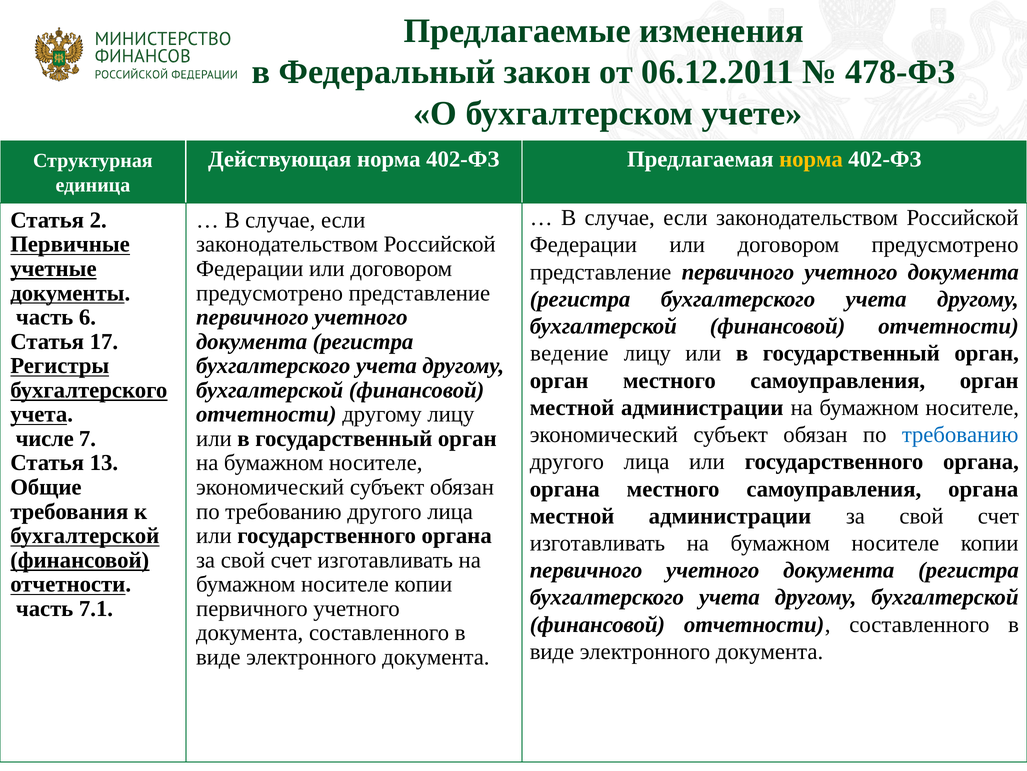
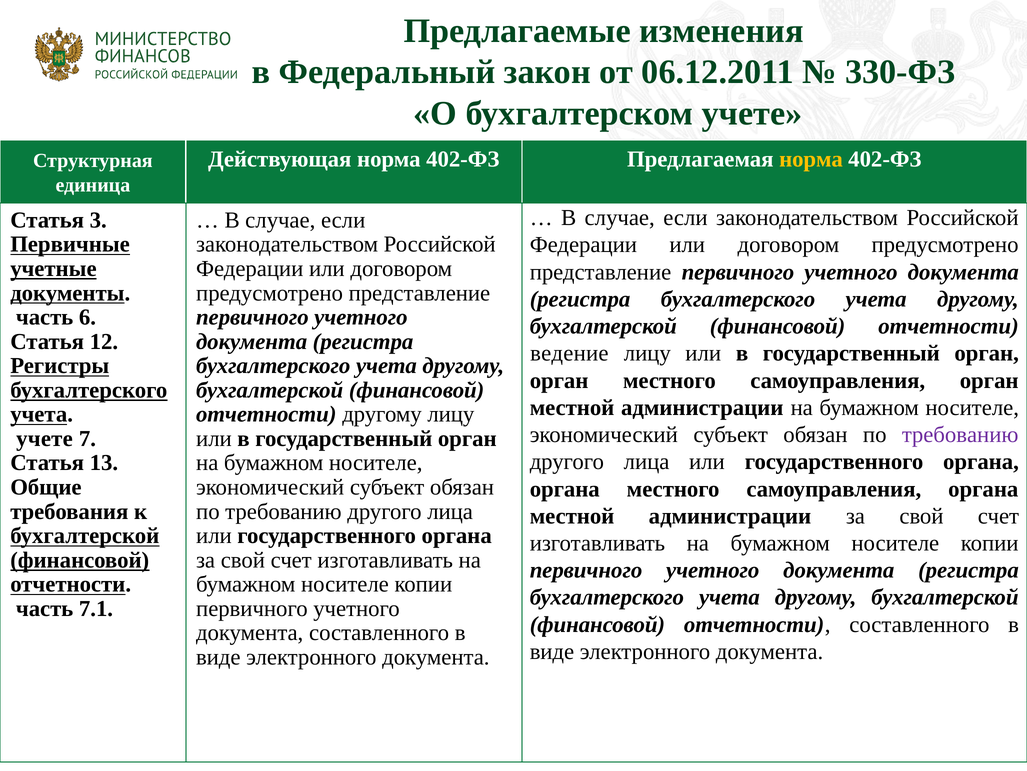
478-ФЗ: 478-ФЗ -> 330-ФЗ (900, 72)
2: 2 -> 3 (98, 220)
17: 17 -> 12 (104, 341)
требованию colour: blue -> purple (960, 434)
числе: числе -> учете (44, 438)
